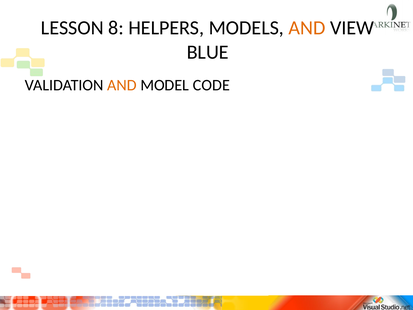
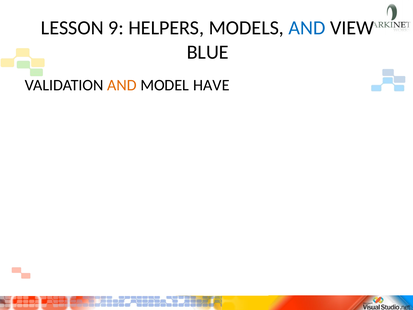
8: 8 -> 9 (116, 28)
AND colour: orange -> blue (307, 28)
CODE: CODE -> HAVE (211, 85)
